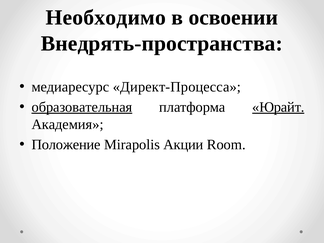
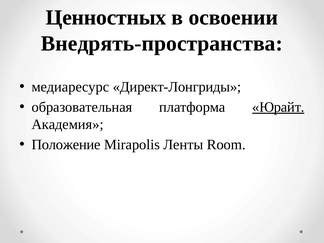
Необходимо: Необходимо -> Ценностных (106, 18)
Директ-Процесса: Директ-Процесса -> Директ-Лонгриды (177, 87)
образовательная underline: present -> none (82, 107)
Акции: Акции -> Ленты (183, 145)
